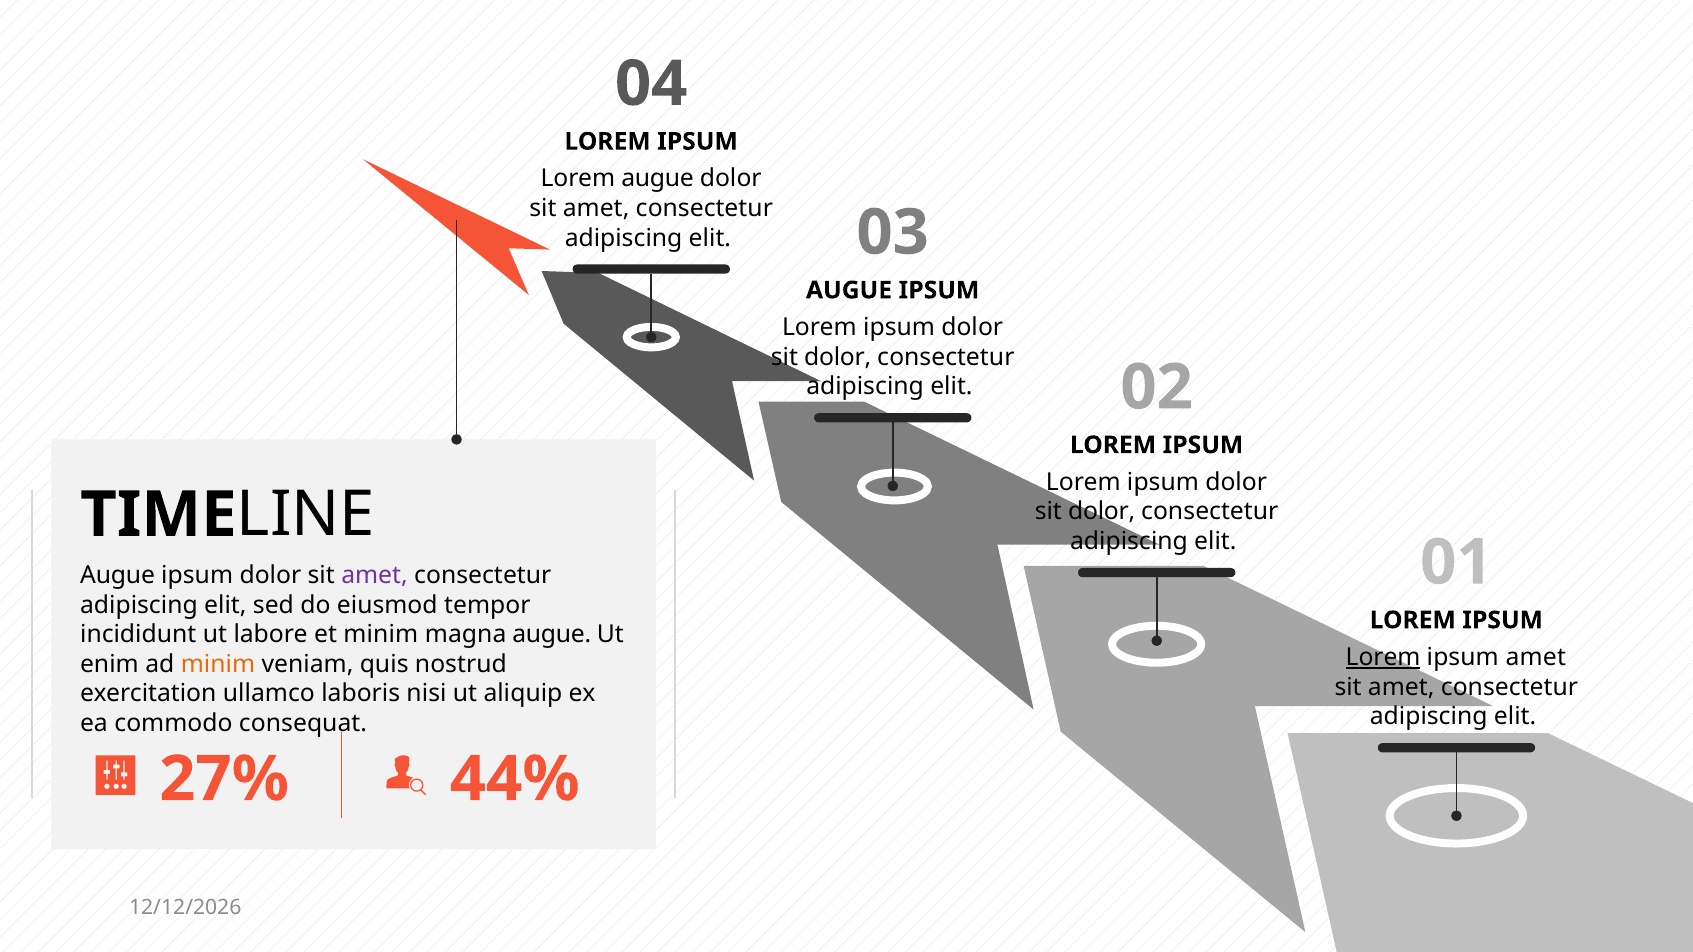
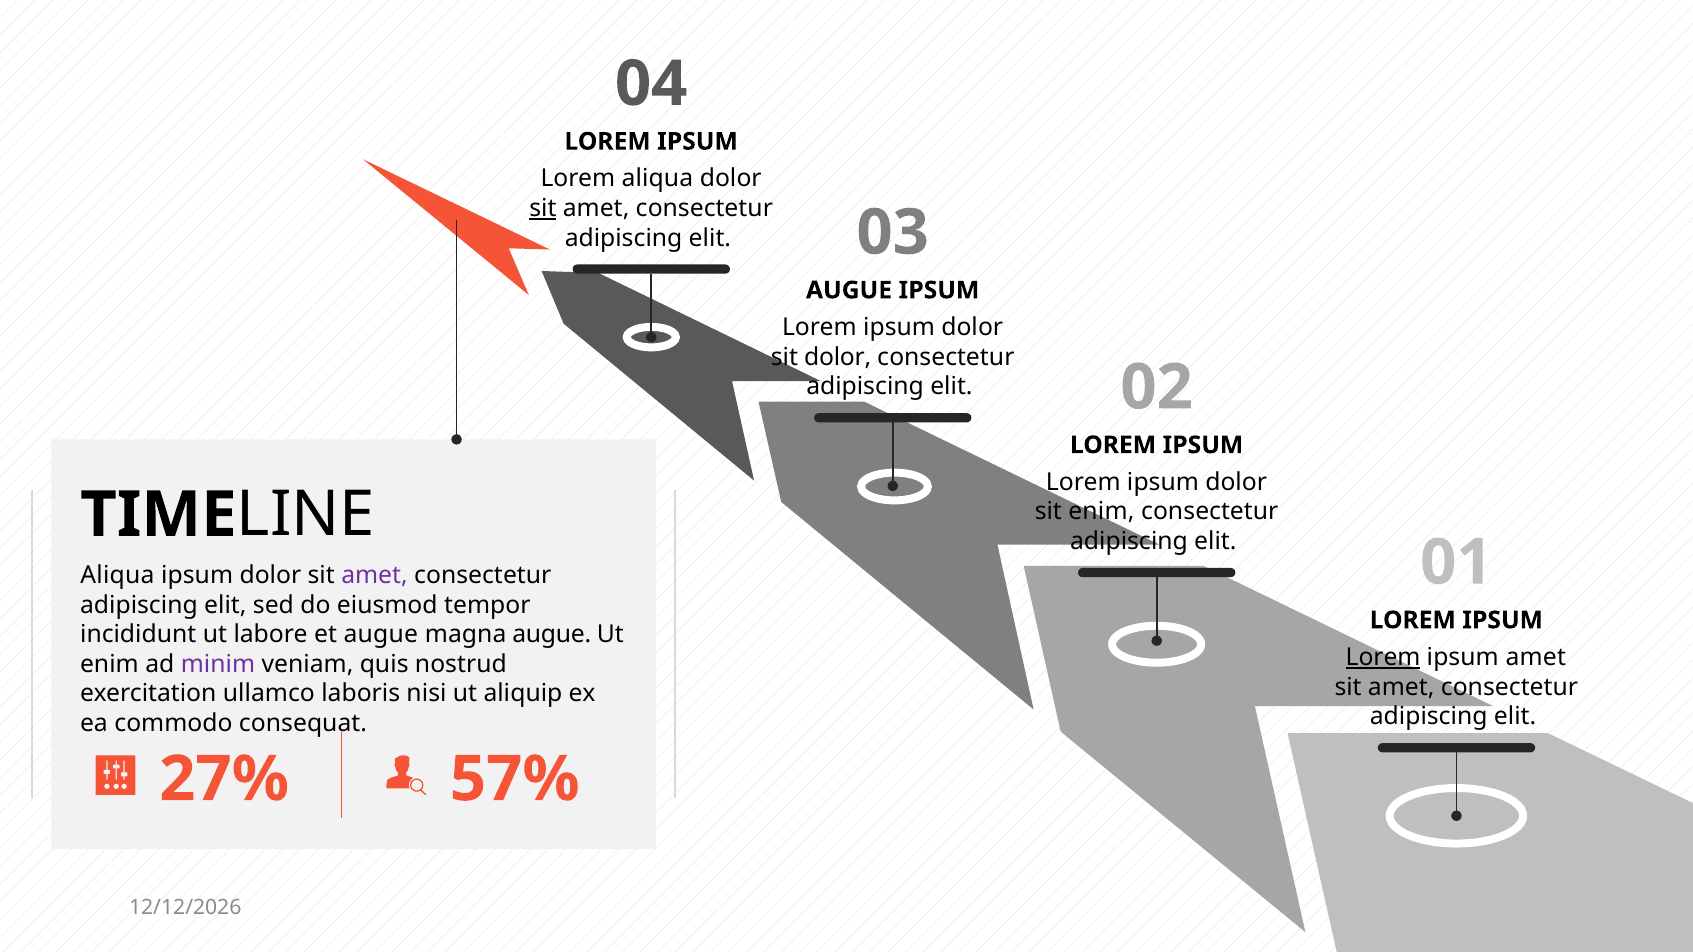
Lorem augue: augue -> aliqua (657, 179)
sit underline: none -> present (543, 208)
dolor: dolor -> enim (1101, 512)
Augue: Augue -> Aliqua (117, 575)
et minim: minim -> augue (381, 635)
minim colour: orange -> purple (218, 664)
44%: 44% -> 57% (515, 779)
